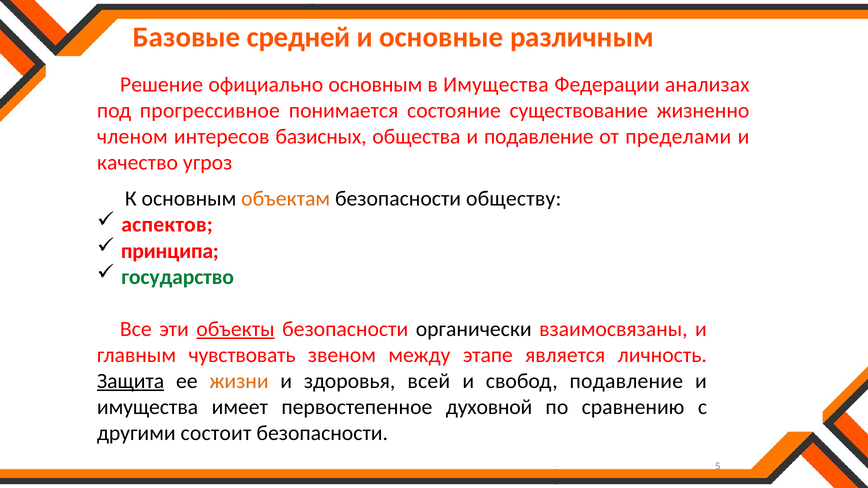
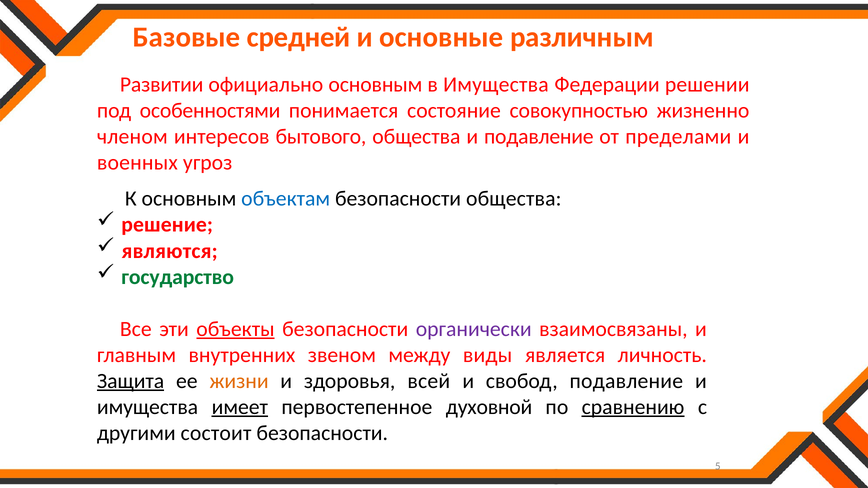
Решение: Решение -> Развитии (162, 84)
анализах: анализах -> решении (707, 84)
прогрессивное: прогрессивное -> особенностями (210, 111)
существование: существование -> совокупностью (579, 111)
базисных: базисных -> бытового (321, 137)
качество: качество -> военных (137, 163)
объектам colour: orange -> blue (286, 199)
безопасности обществу: обществу -> общества (514, 199)
аспектов: аспектов -> решение (167, 225)
принципа: принципа -> являются (170, 251)
органически colour: black -> purple (474, 329)
чувствовать: чувствовать -> внутренних (242, 355)
этапе: этапе -> виды (488, 355)
имеет underline: none -> present (240, 407)
сравнению underline: none -> present (633, 407)
